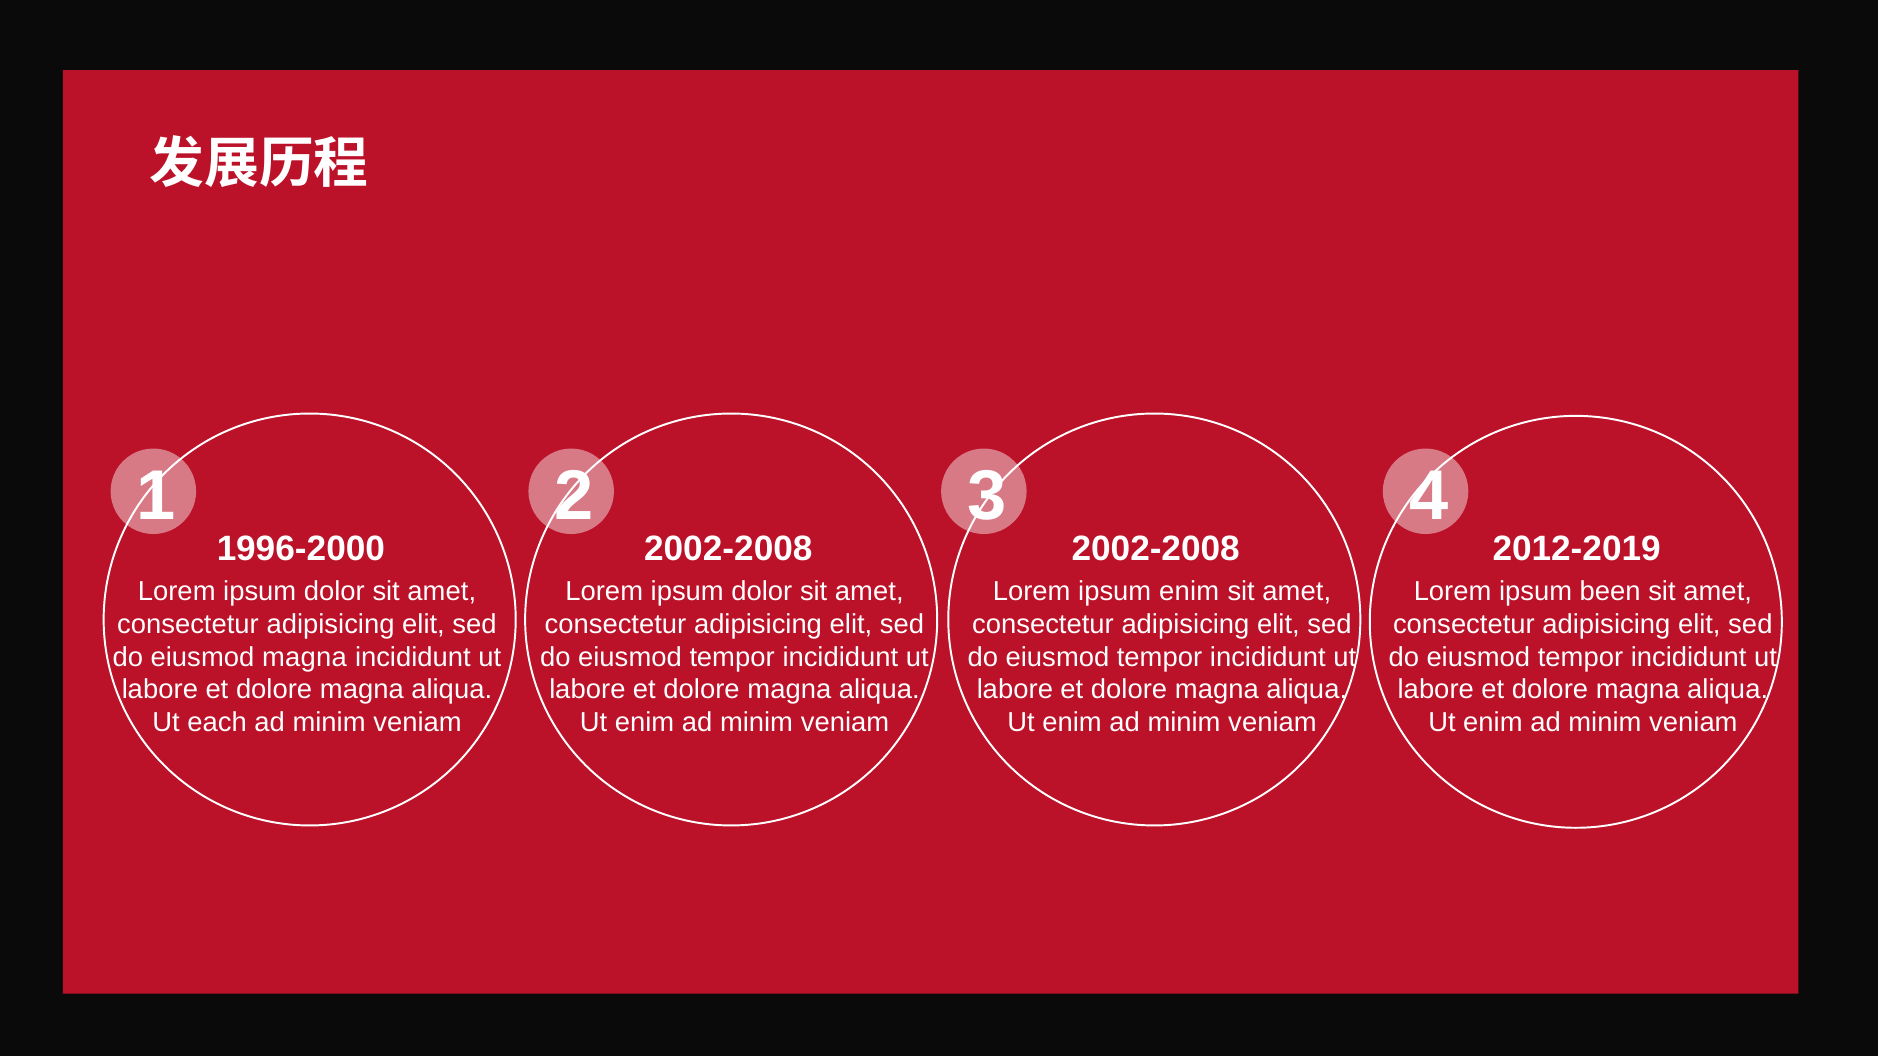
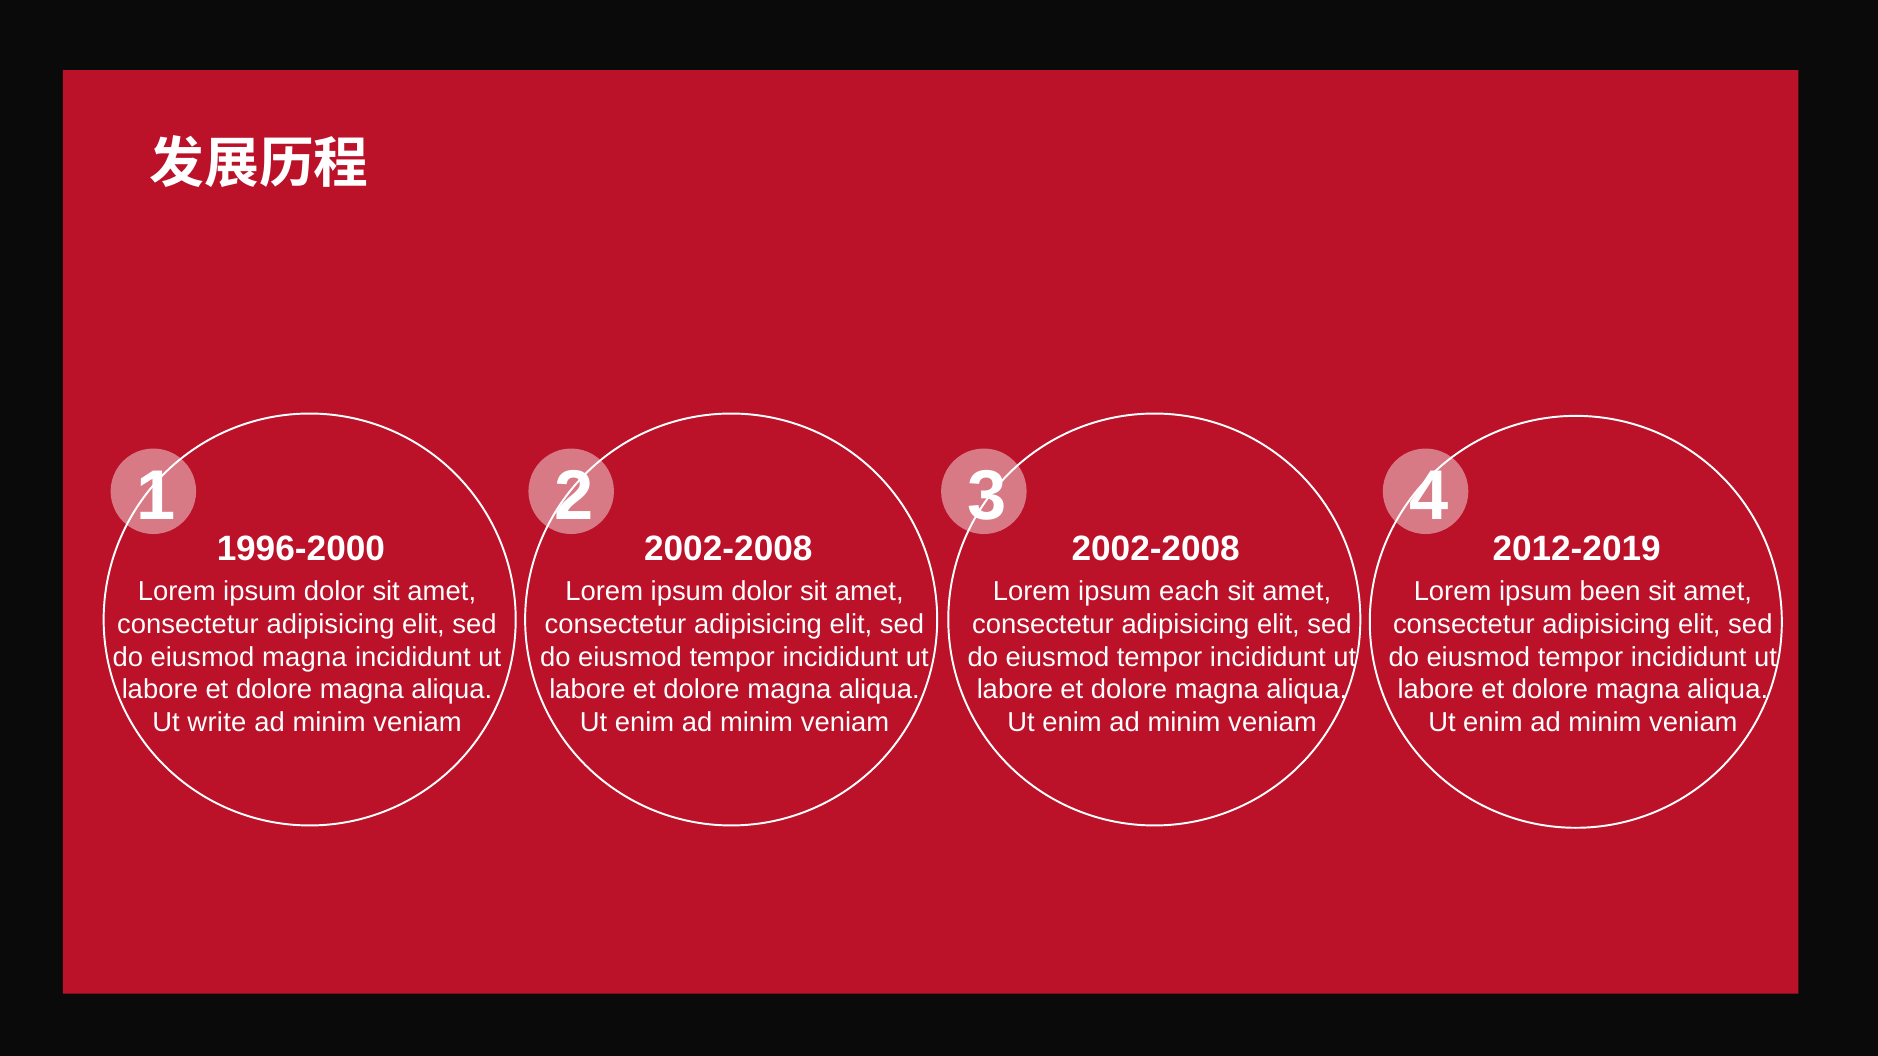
ipsum enim: enim -> each (1189, 591)
each: each -> write (217, 723)
